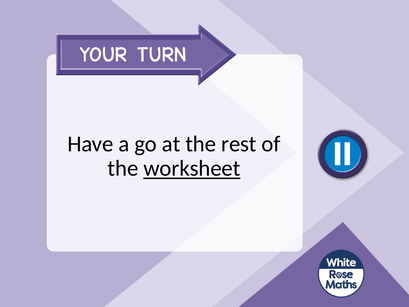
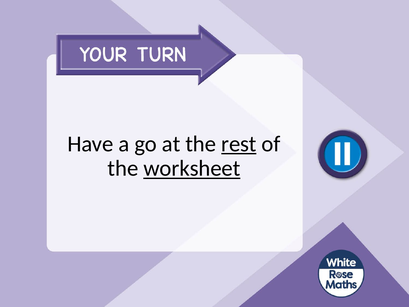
rest underline: none -> present (239, 144)
